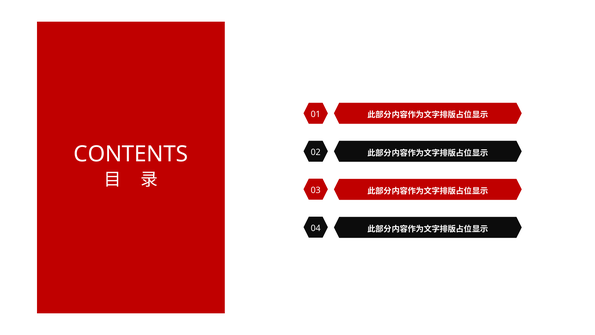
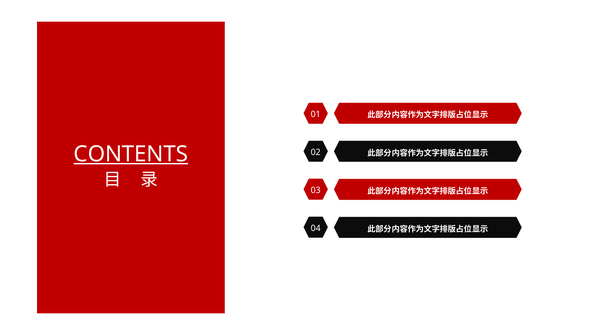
CONTENTS underline: none -> present (131, 154)
